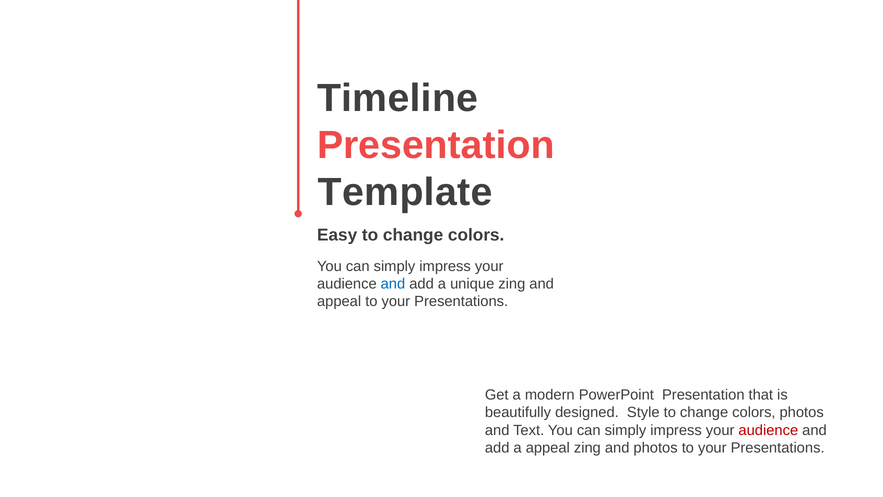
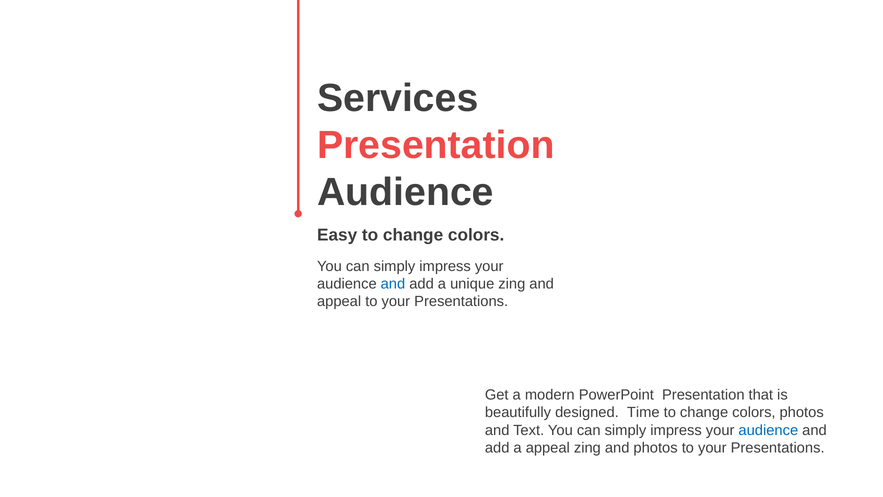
Timeline: Timeline -> Services (398, 98)
Template: Template -> Audience (405, 192)
Style: Style -> Time (643, 412)
audience colour: red -> blue (768, 430)
